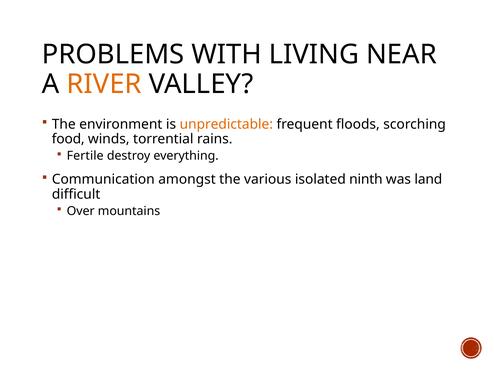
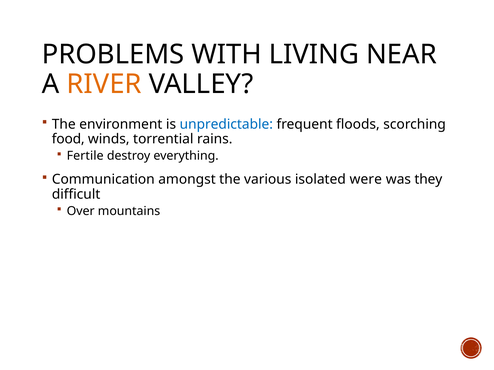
unpredictable colour: orange -> blue (226, 124)
ninth: ninth -> were (366, 180)
land: land -> they (428, 180)
